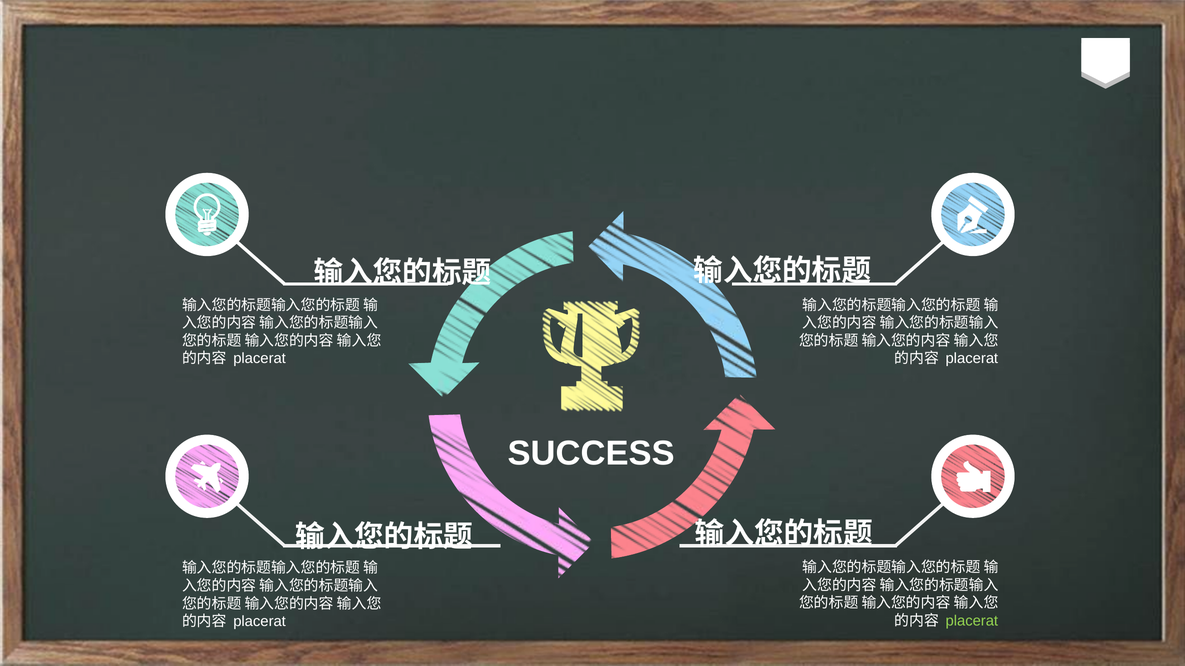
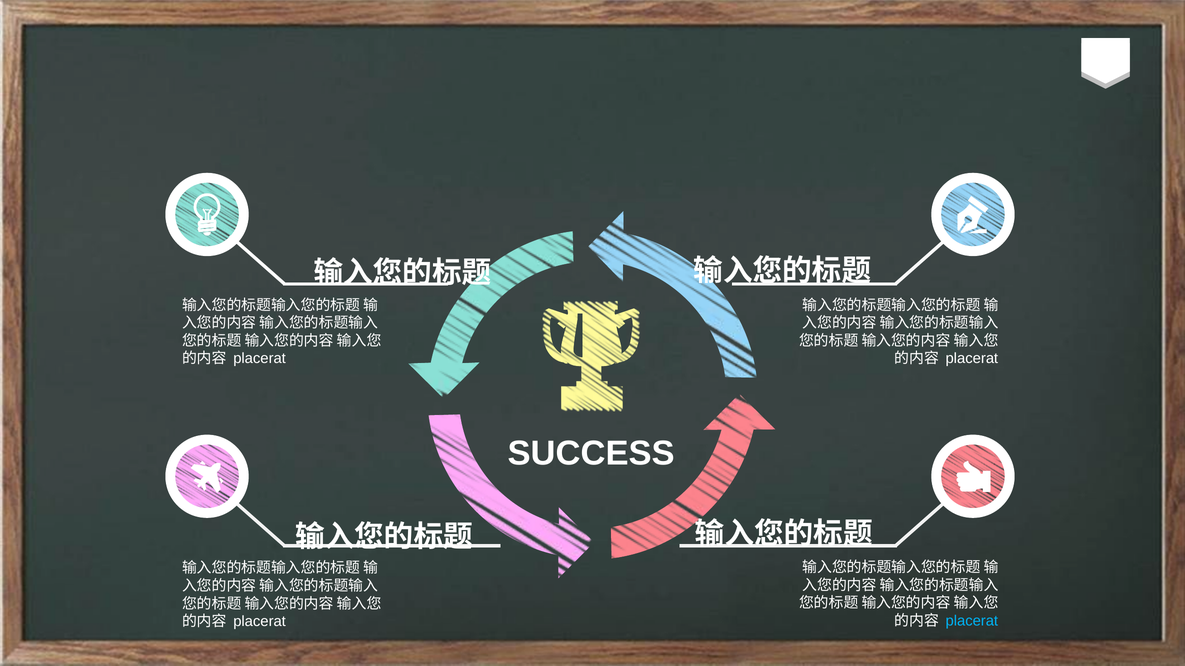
placerat colour: light green -> light blue (972, 621)
